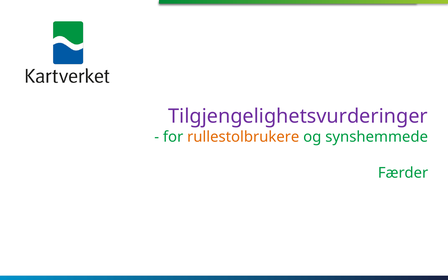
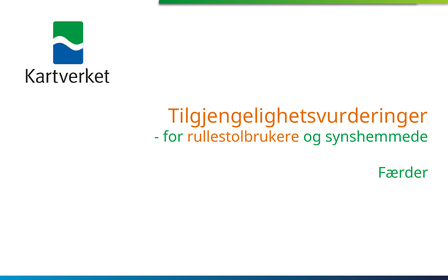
Tilgjengelighetsvurderinger colour: purple -> orange (298, 116)
